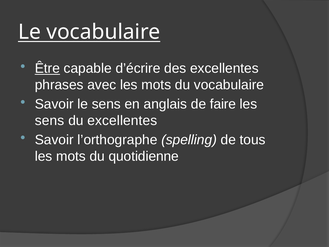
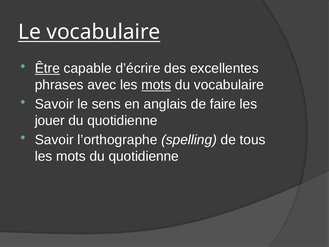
mots underline: none -> present (156, 85)
sens: sens -> jouer (50, 120)
excellentes: excellentes -> quotidienne (122, 120)
